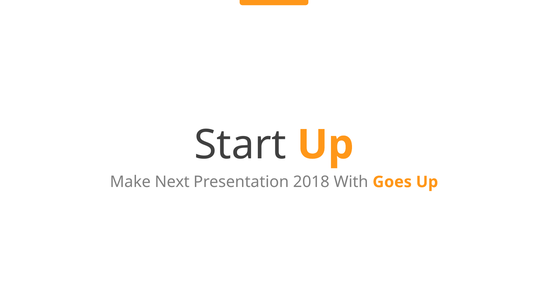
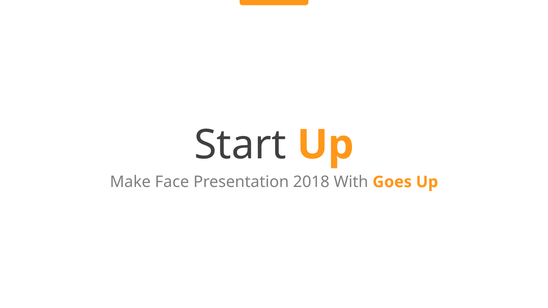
Next: Next -> Face (172, 182)
